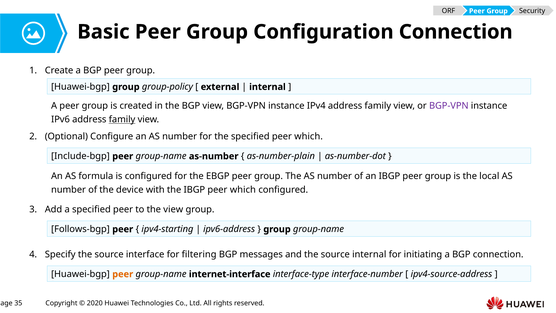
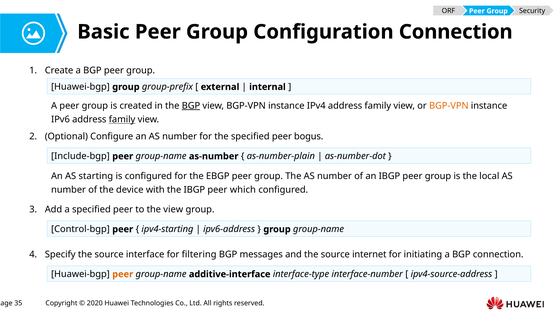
group-policy: group-policy -> group-prefix (167, 87)
BGP underline: none -> present (191, 106)
BGP-VPN colour: purple -> orange (449, 106)
specified peer which: which -> bogus (309, 136)
formula: formula -> starting (96, 176)
Follows-bgp: Follows-bgp -> Control-bgp (80, 229)
source internal: internal -> internet (369, 254)
internet-interface: internet-interface -> additive-interface (230, 274)
